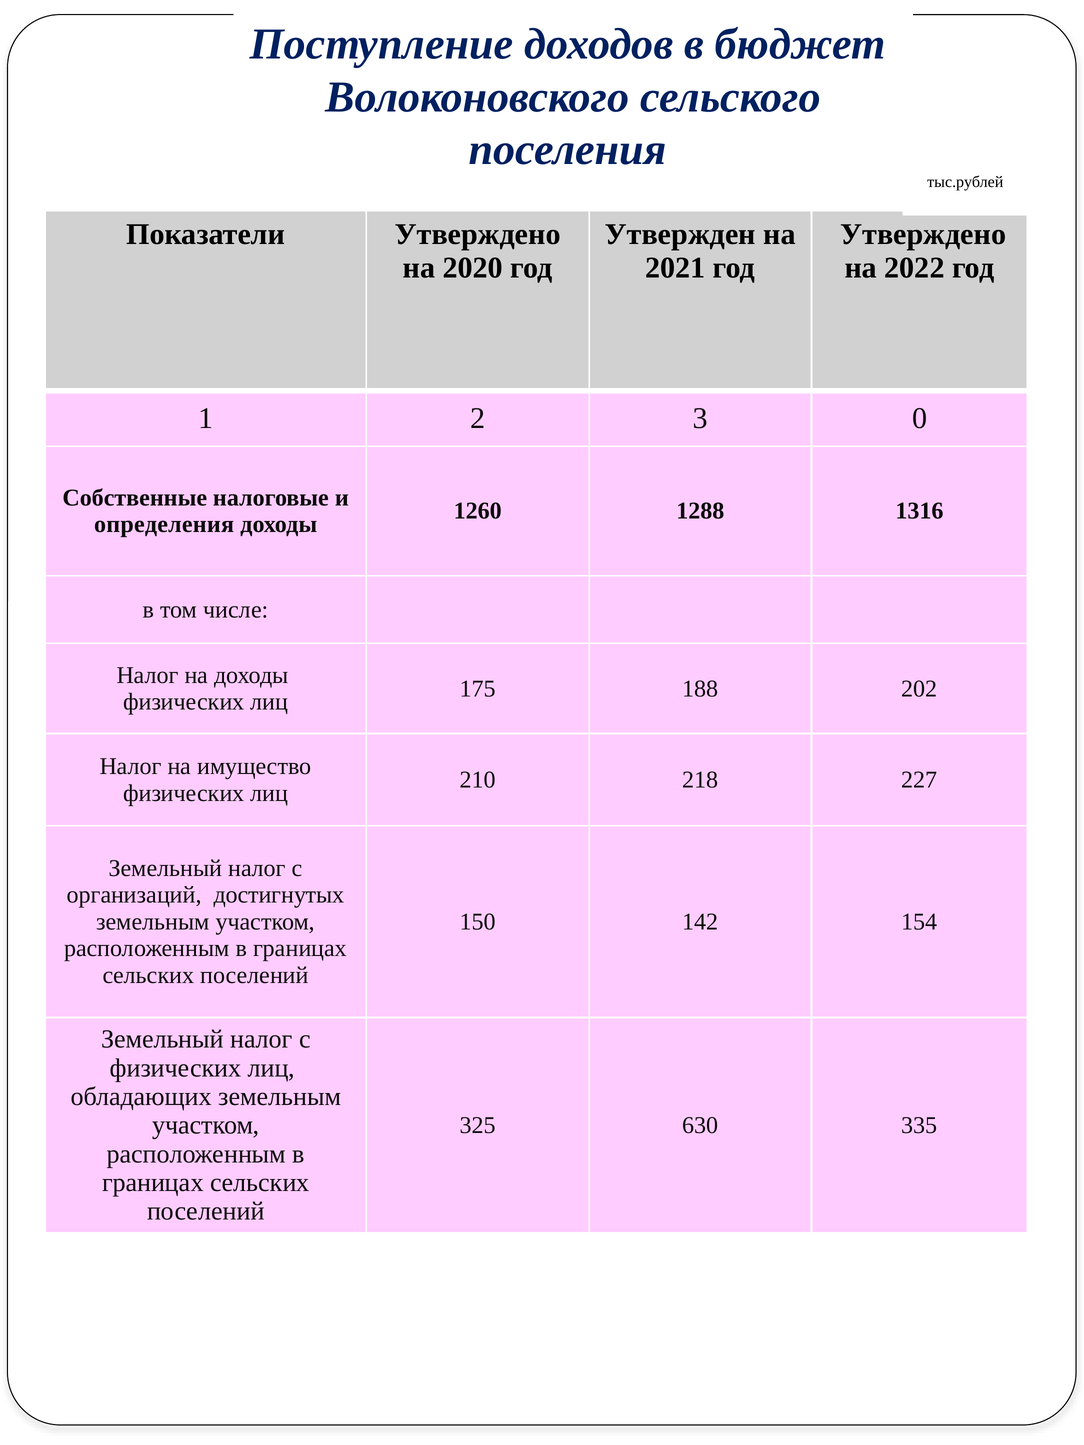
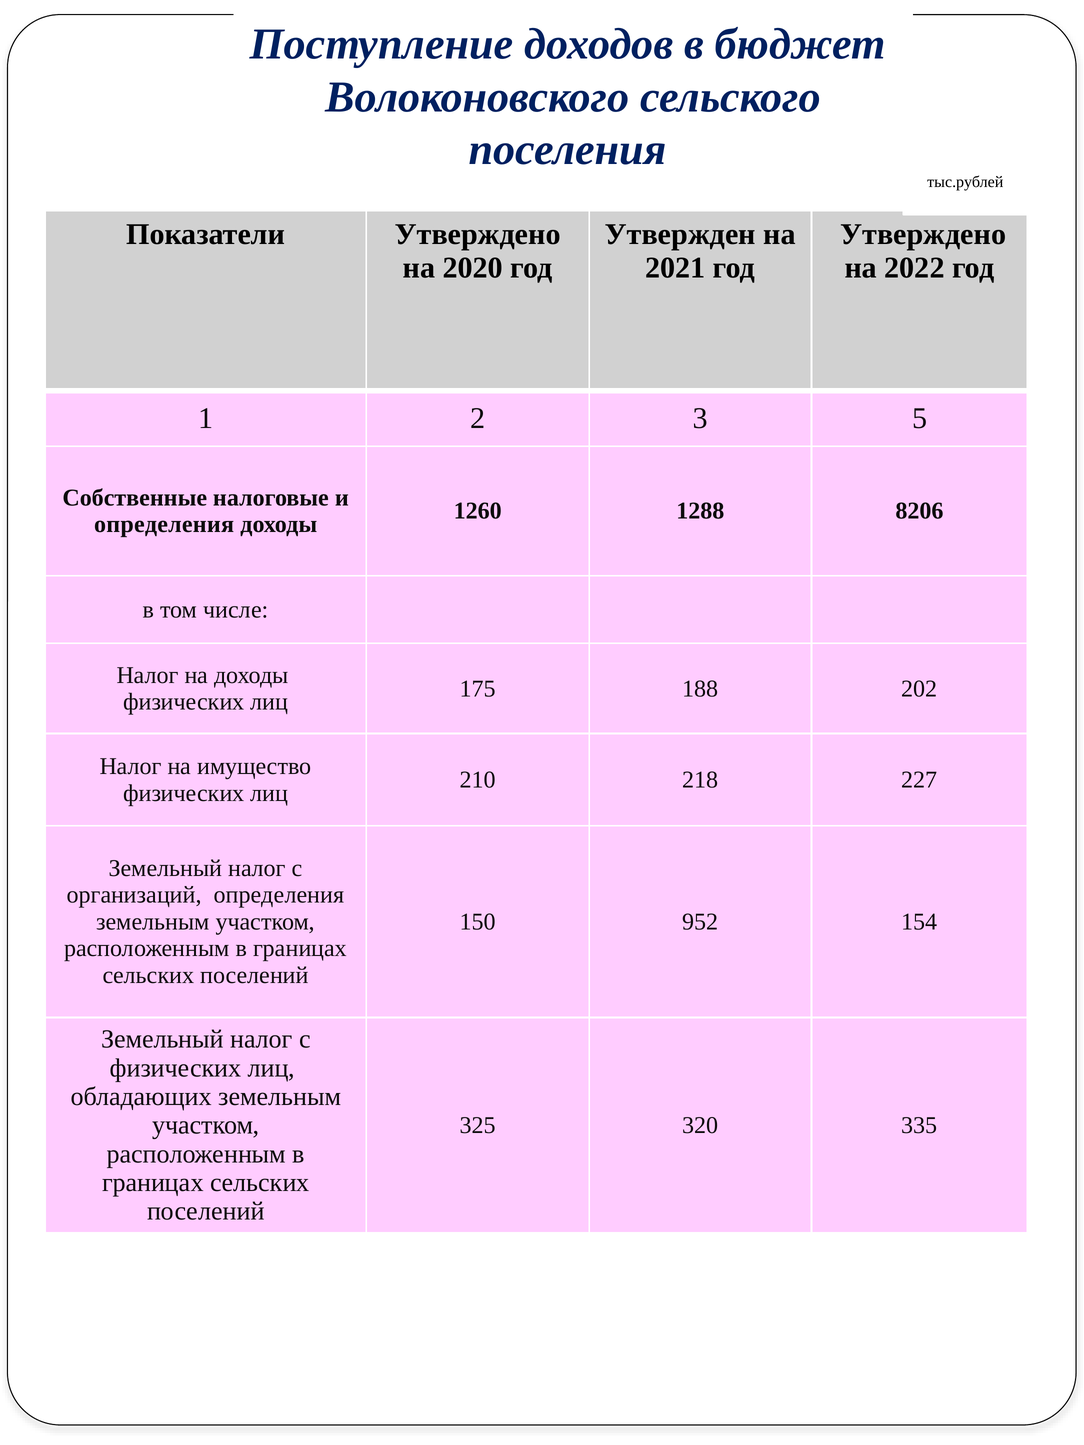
0: 0 -> 5 (920, 419)
1316: 1316 -> 8206 (919, 511)
организаций достигнутых: достигнутых -> определения (279, 895)
142: 142 -> 952 (700, 922)
630: 630 -> 320 (700, 1126)
